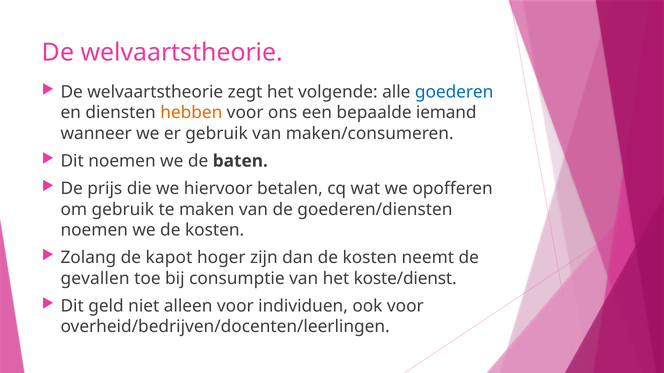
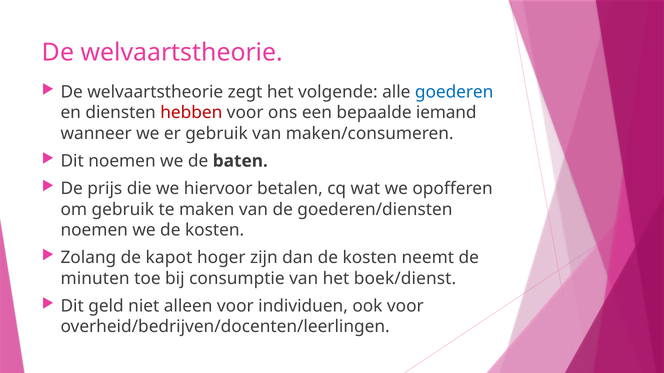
hebben colour: orange -> red (191, 113)
gevallen: gevallen -> minuten (95, 279)
koste/dienst: koste/dienst -> boek/dienst (405, 279)
